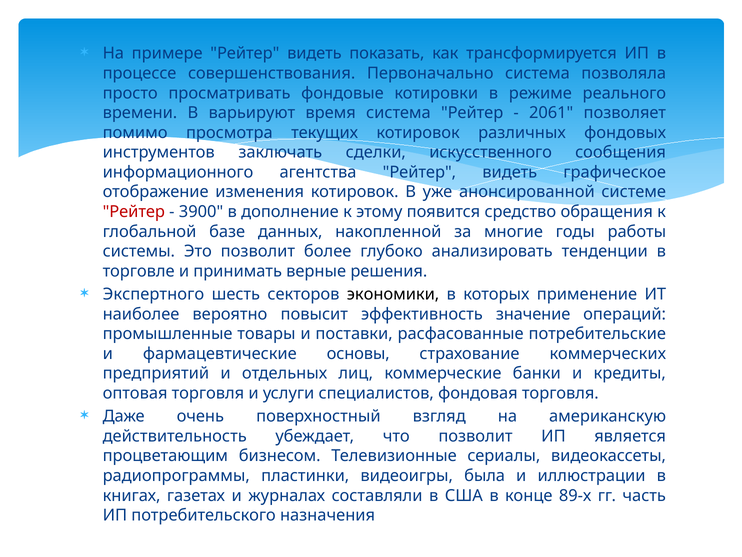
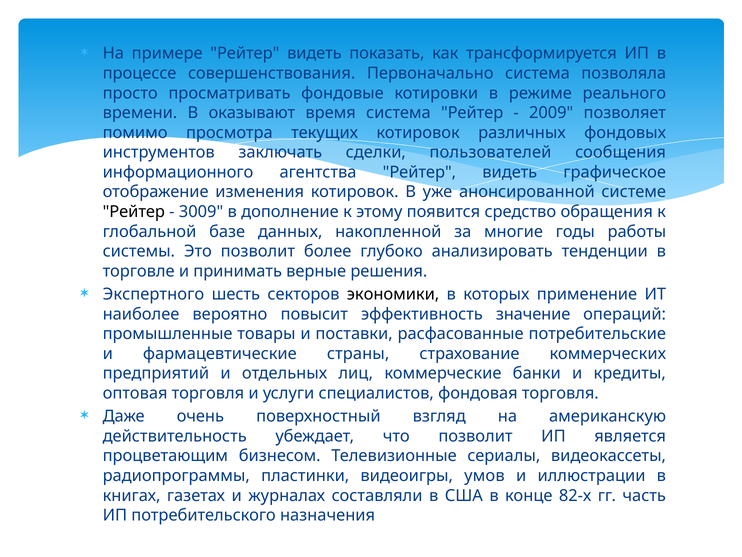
варьируют: варьируют -> оказывают (252, 113)
2061: 2061 -> 2009 (551, 113)
искусственного: искусственного -> пользователей (490, 152)
Рейтер colour: red -> black (134, 212)
3900: 3900 -> 3009 (201, 212)
основы: основы -> страны (358, 353)
была: была -> умов (484, 475)
89-х: 89-х -> 82-х (575, 495)
